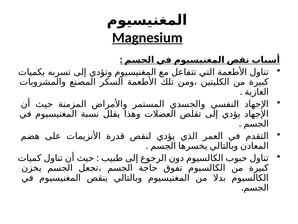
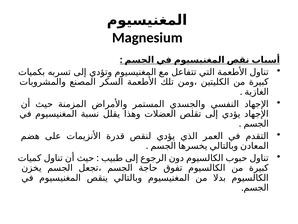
Magnesium underline: present -> none (147, 38)
